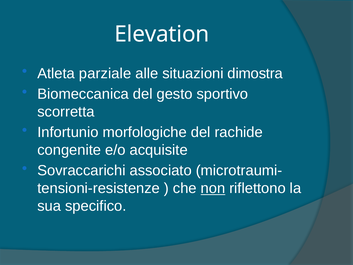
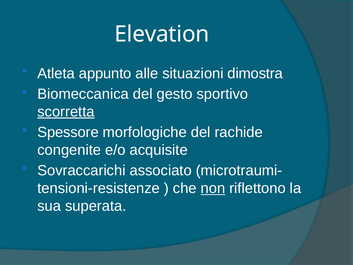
parziale: parziale -> appunto (105, 73)
scorretta underline: none -> present (66, 112)
Infortunio: Infortunio -> Spessore (68, 132)
specifico: specifico -> superata (96, 206)
